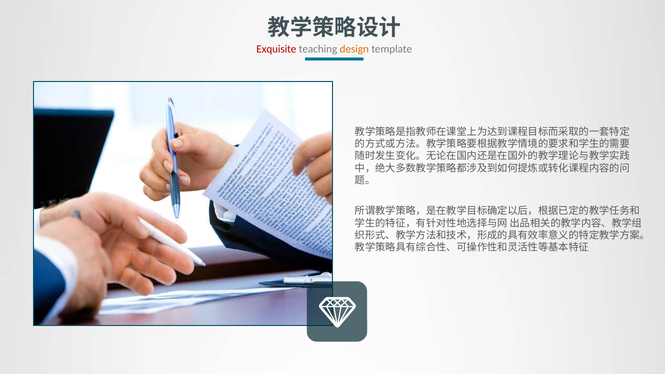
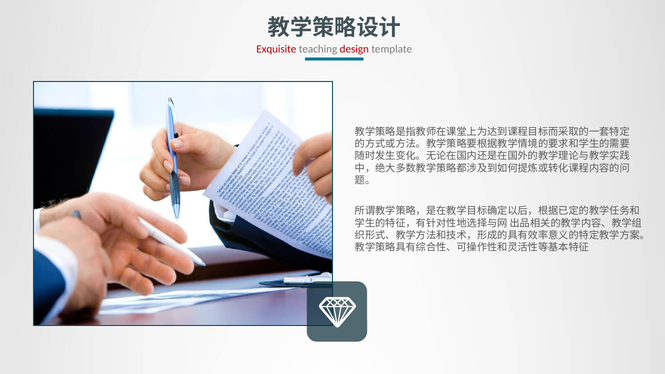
design colour: orange -> red (354, 49)
